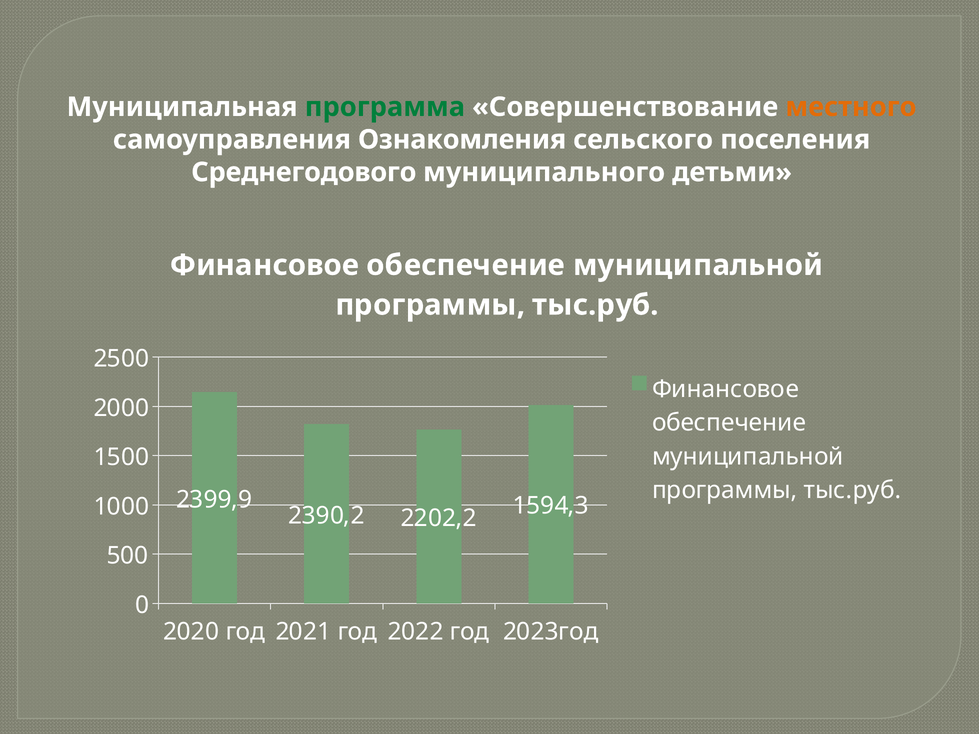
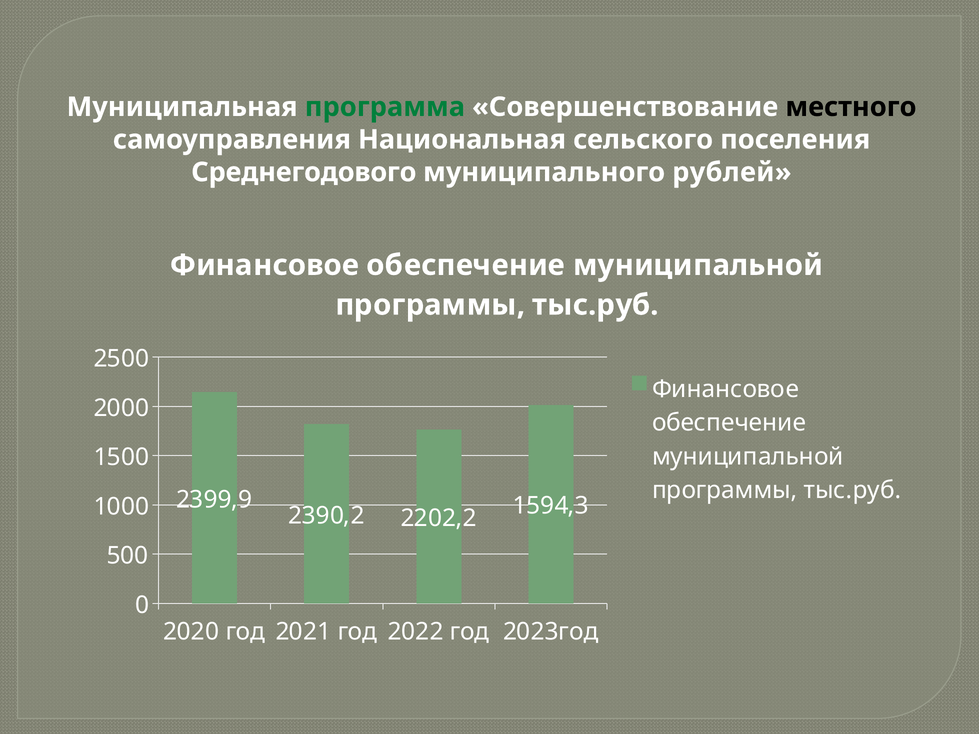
местного colour: orange -> black (851, 107)
Ознакомления: Ознакомления -> Национальная (462, 140)
детьми: детьми -> рублей (732, 172)
